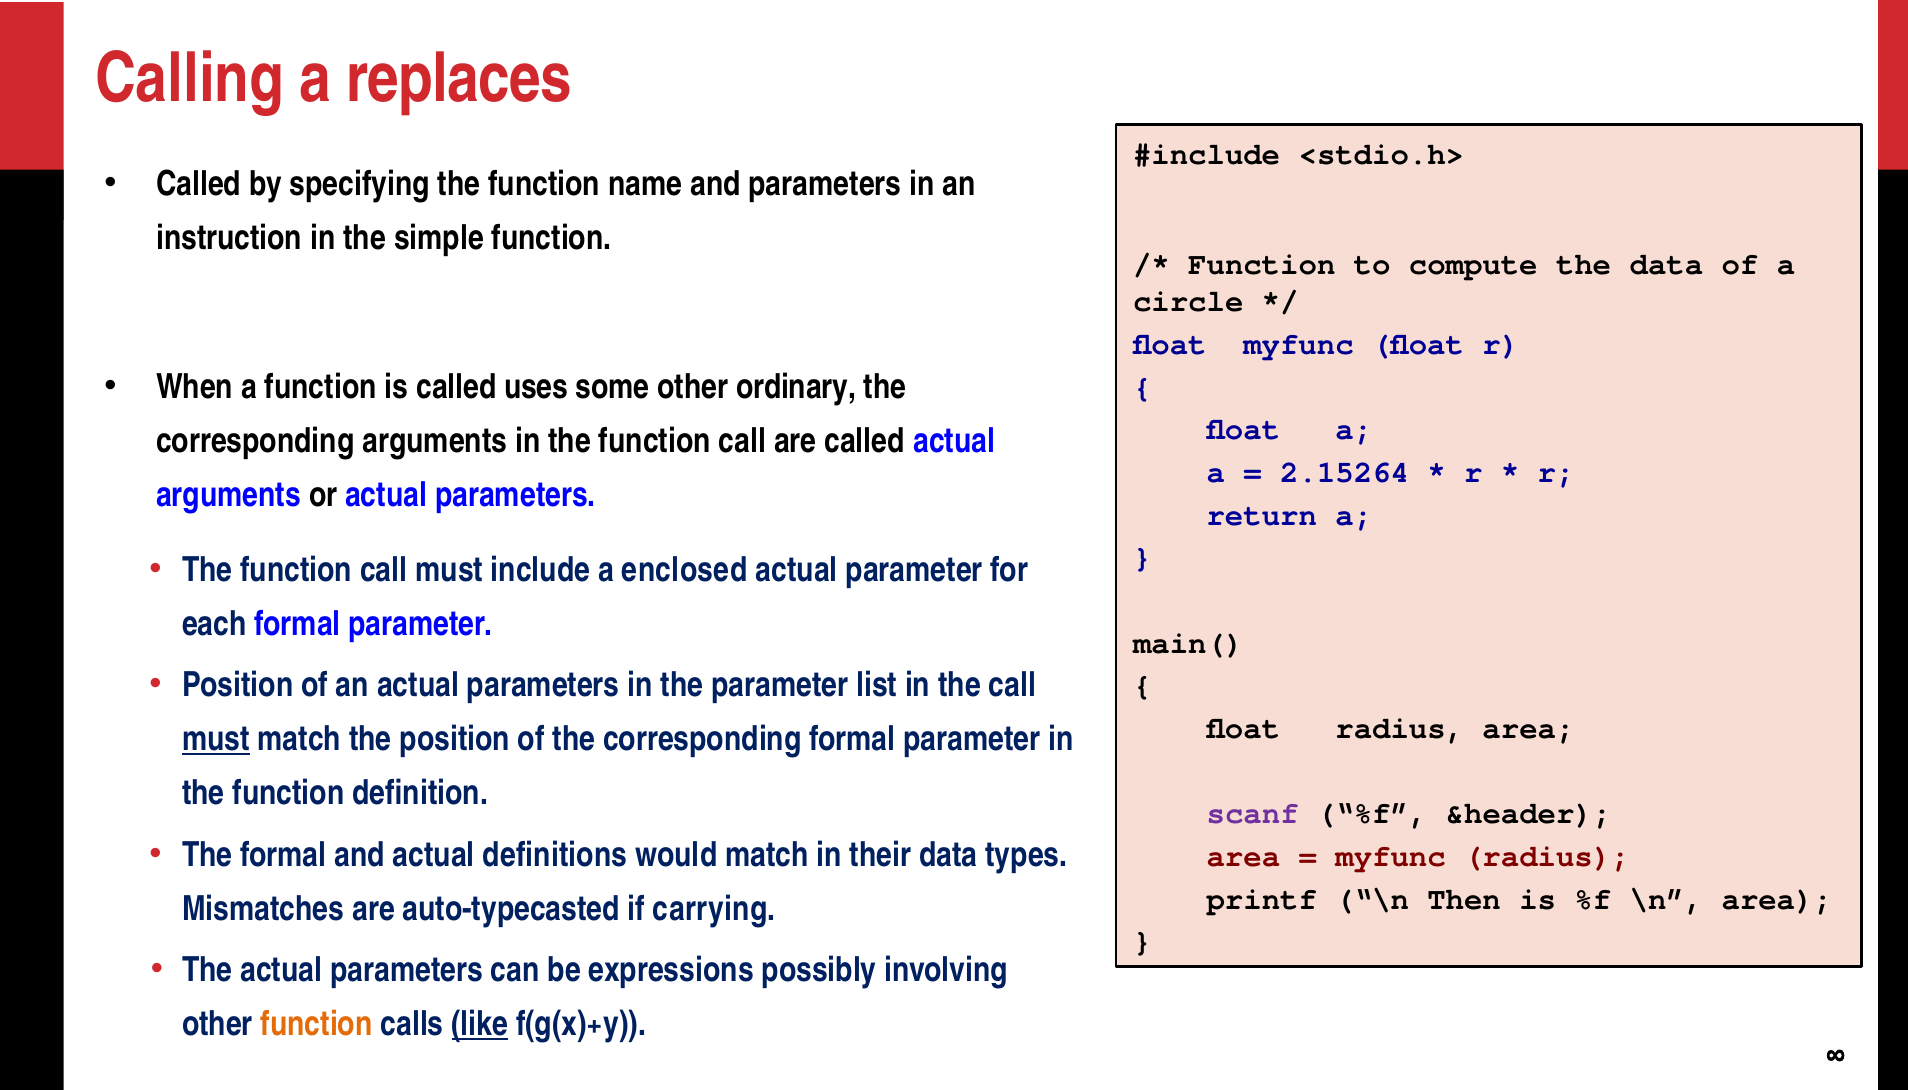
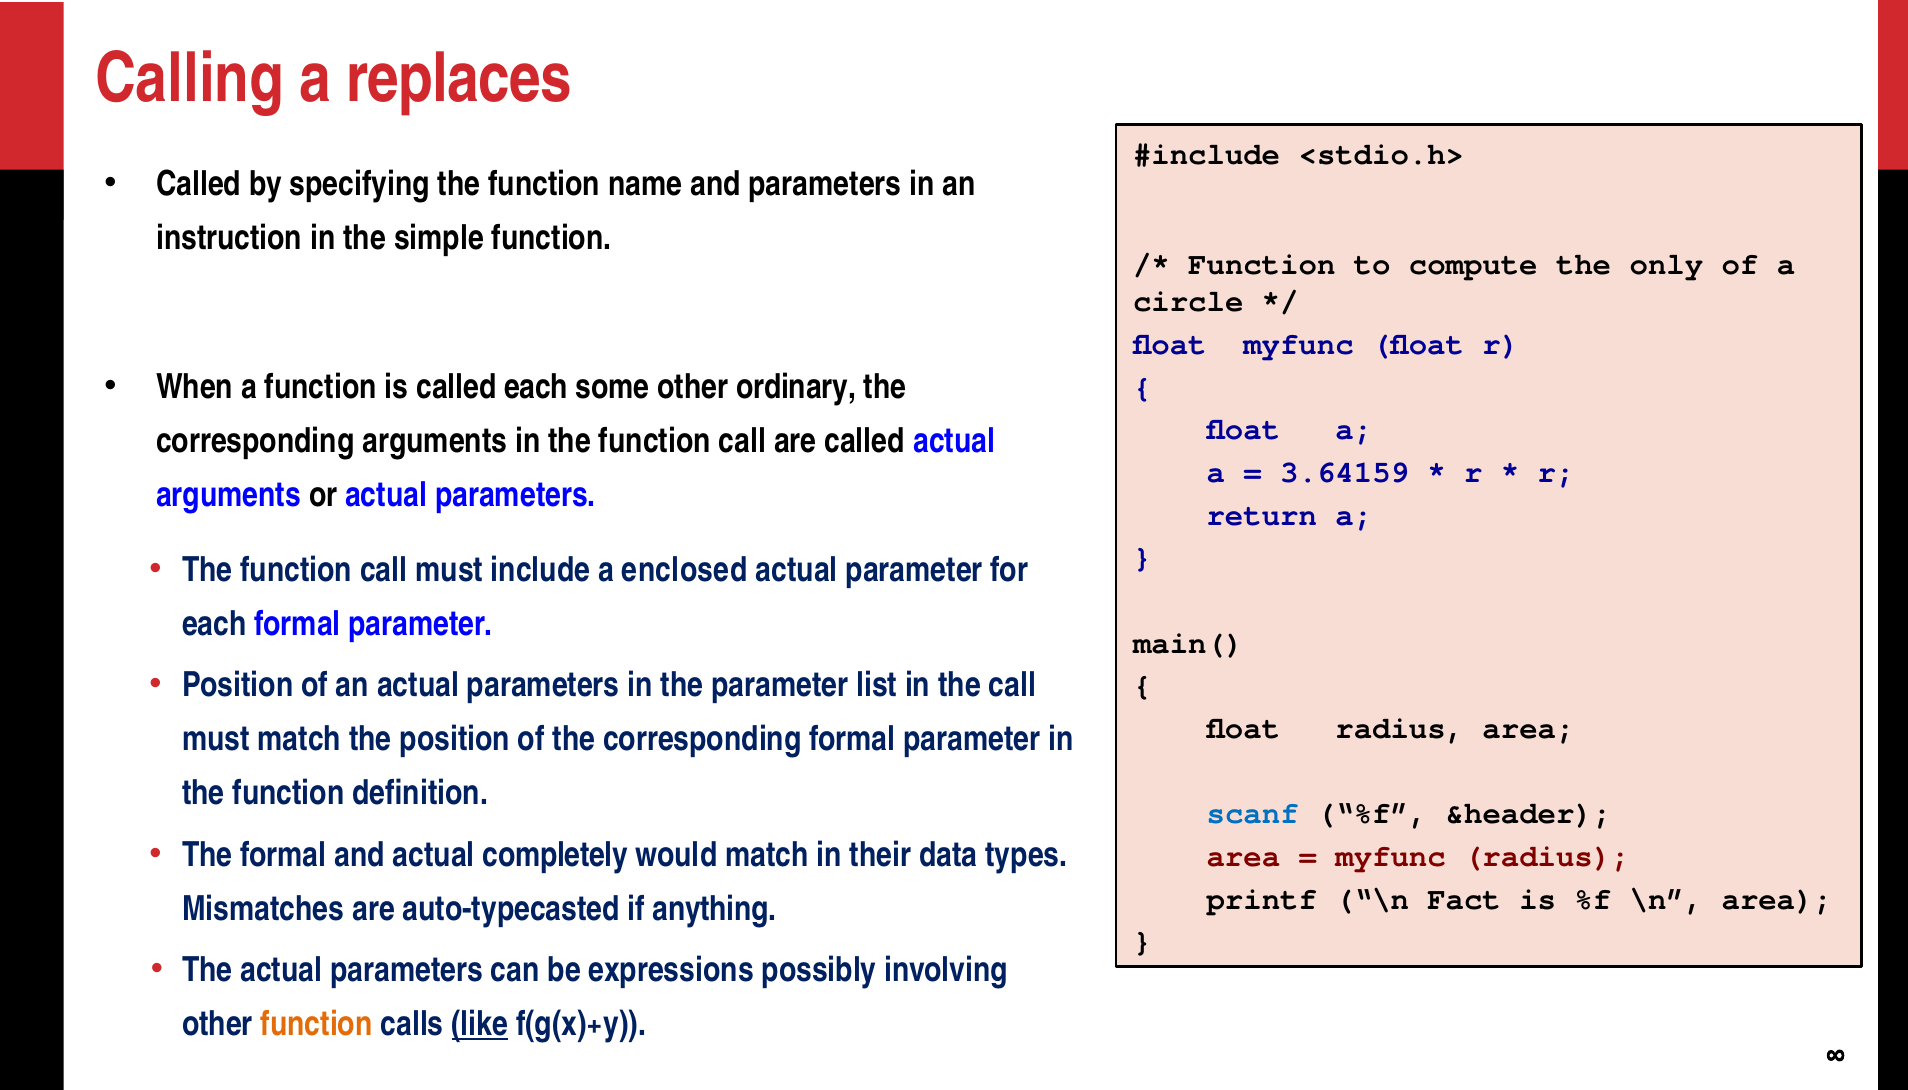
the data: data -> only (1666, 265)
called uses: uses -> each (536, 387)
2.15264: 2.15264 -> 3.64159 (1345, 472)
must underline: present -> none (216, 739)
scanf colour: purple -> blue (1253, 814)
definitions: definitions -> completely (555, 855)
Then: Then -> Fact (1464, 899)
carrying: carrying -> anything (715, 909)
